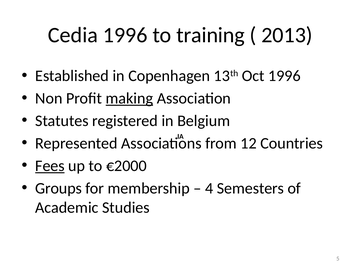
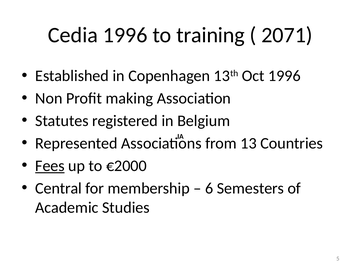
2013: 2013 -> 2071 (287, 35)
making underline: present -> none (129, 98)
12: 12 -> 13 (249, 143)
Groups: Groups -> Central (59, 188)
4: 4 -> 6 (209, 188)
